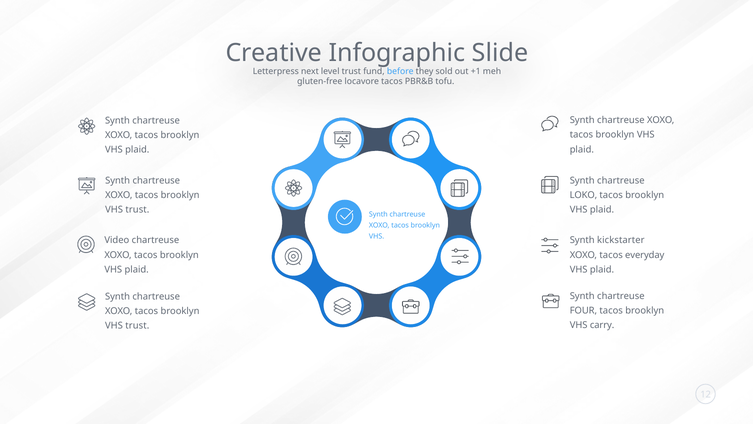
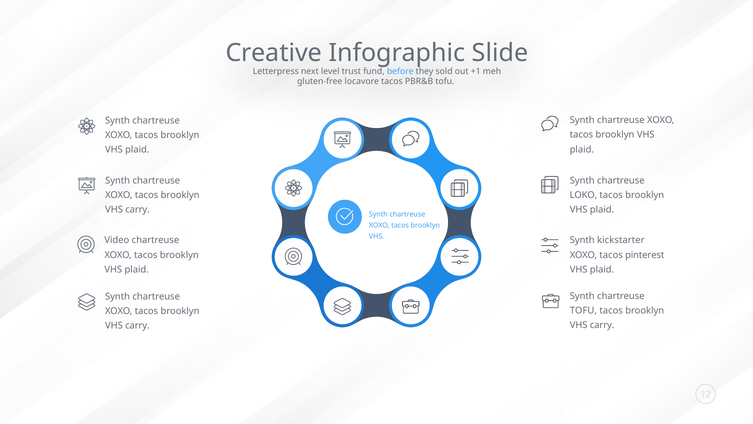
trust: trust -> carry (137, 210)
everyday: everyday -> pinterest (645, 255)
FOUR: FOUR -> TOFU (583, 310)
trust: trust -> carry (137, 325)
